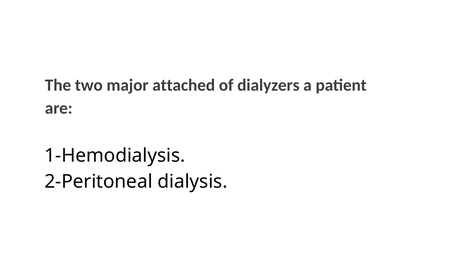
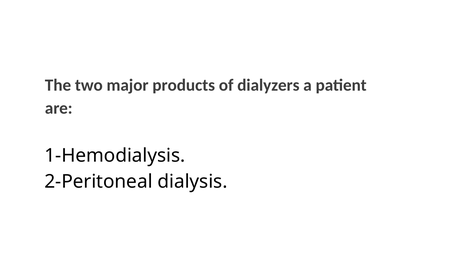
attached: attached -> products (184, 85)
